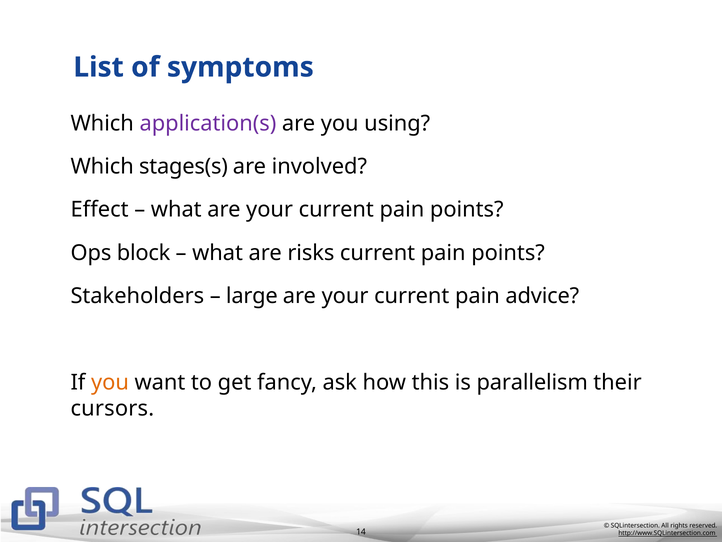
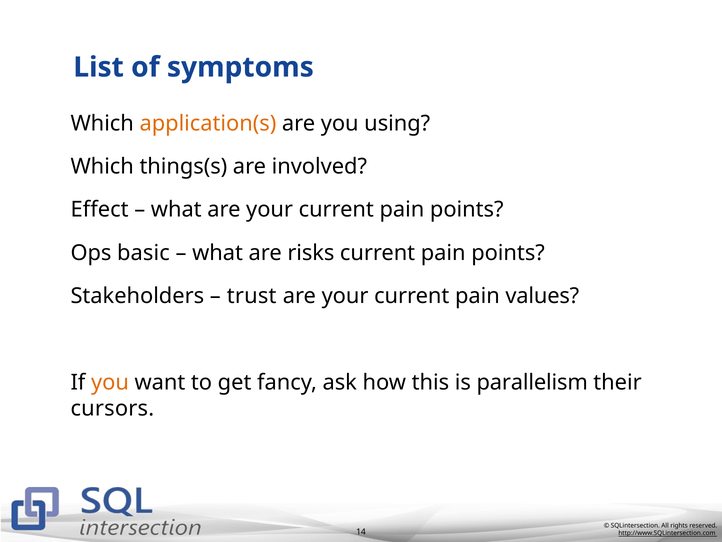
application(s colour: purple -> orange (208, 123)
stages(s: stages(s -> things(s (183, 166)
block: block -> basic (143, 253)
large: large -> trust (252, 296)
advice: advice -> values (542, 296)
